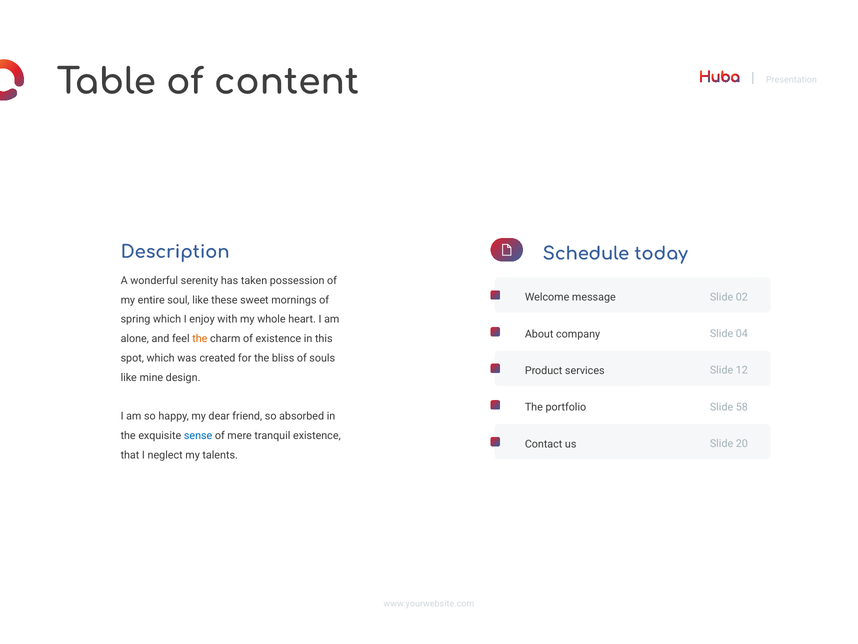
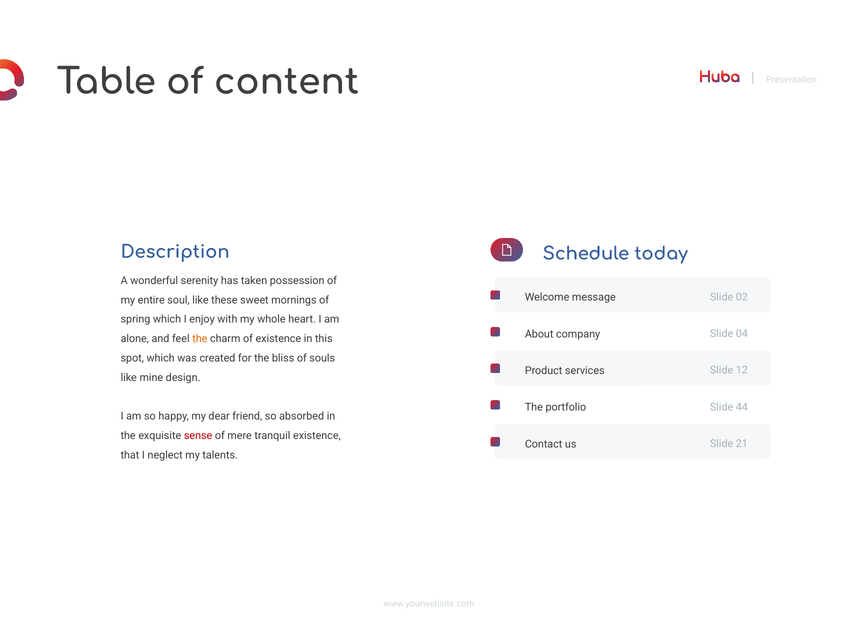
58: 58 -> 44 (742, 407)
sense colour: blue -> red (198, 435)
20: 20 -> 21 (742, 443)
